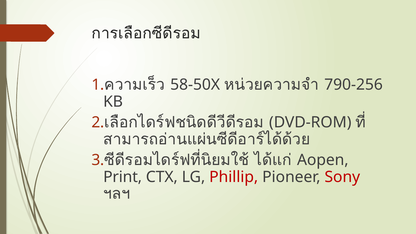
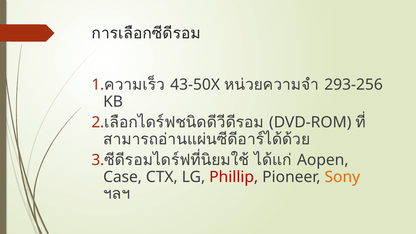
58-50X: 58-50X -> 43-50X (195, 85)
790-256: 790-256 -> 293-256 (354, 85)
Print: Print -> Case (123, 177)
Sony colour: red -> orange (342, 177)
